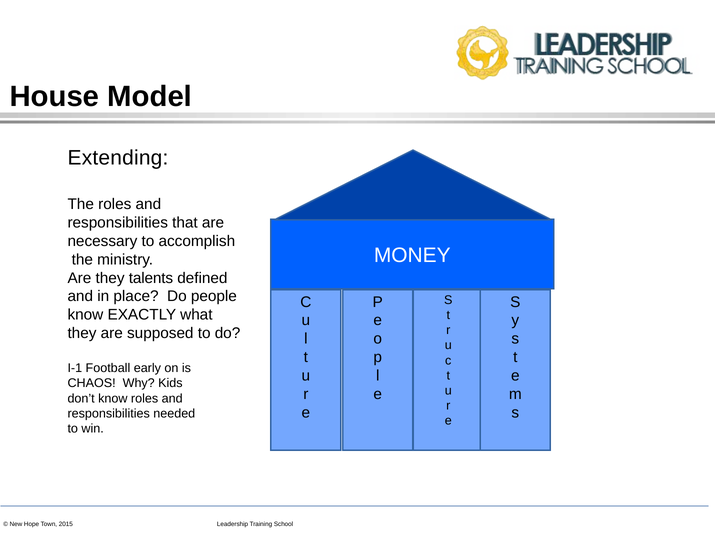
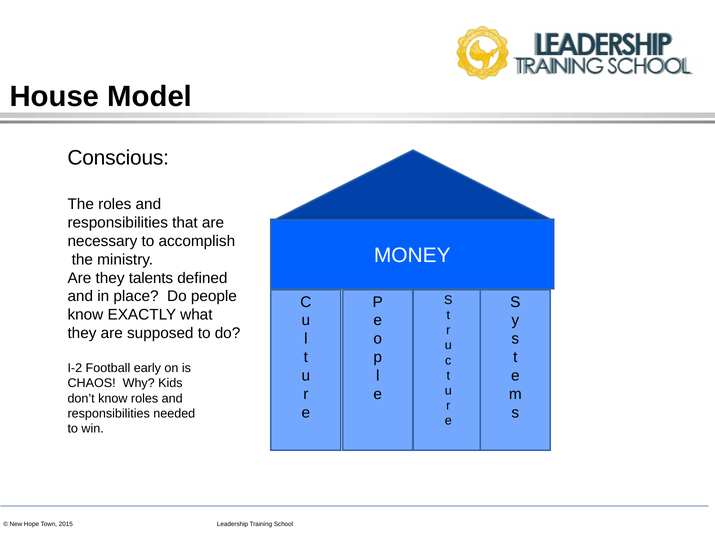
Extending: Extending -> Conscious (118, 158)
I-1: I-1 -> I-2 (75, 368)
